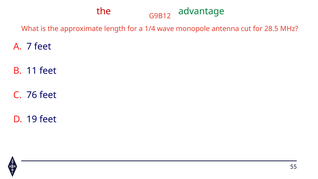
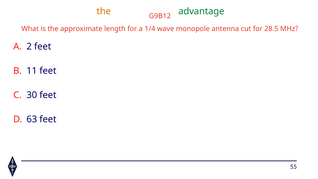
the colour: red -> orange (104, 11)
7: 7 -> 2 (29, 47)
76: 76 -> 30 (32, 95)
19: 19 -> 63 (32, 119)
